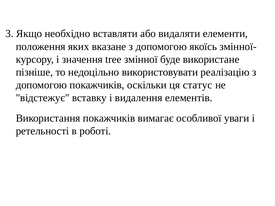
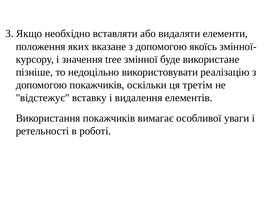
статус: статус -> третім (198, 85)
